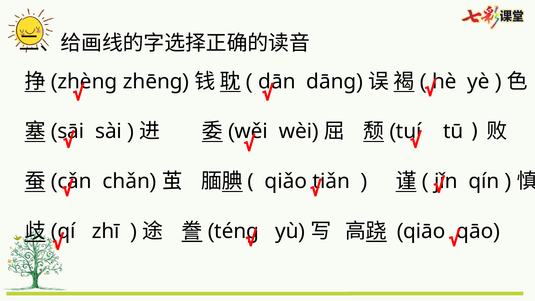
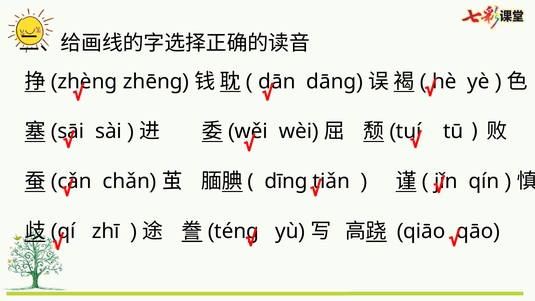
qiǎo: qiǎo -> dīng (286, 181)
